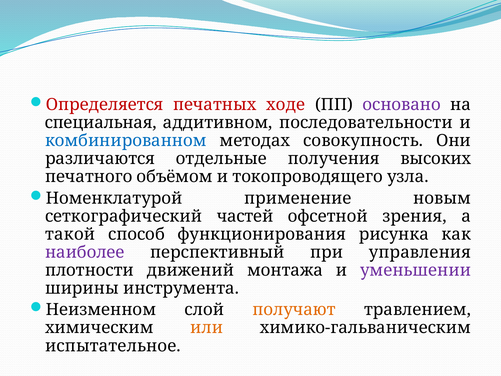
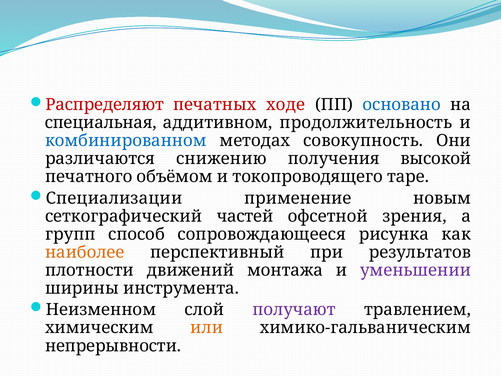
Определяется: Определяется -> Распределяют (105, 105)
основано colour: purple -> blue (402, 105)
последовательности: последовательности -> продолжительность (366, 123)
отдельные: отдельные -> снижению (221, 159)
высоких: высоких -> высокой (436, 159)
узла: узла -> таре (408, 177)
Номенклатурой: Номенклатурой -> Специализации (114, 198)
такой: такой -> групп (70, 234)
функционирования: функционирования -> сопровождающееся (262, 234)
наиболее colour: purple -> orange (85, 252)
управления: управления -> результатов (420, 252)
получают colour: orange -> purple (294, 310)
испытательное: испытательное -> непрерывности (113, 346)
